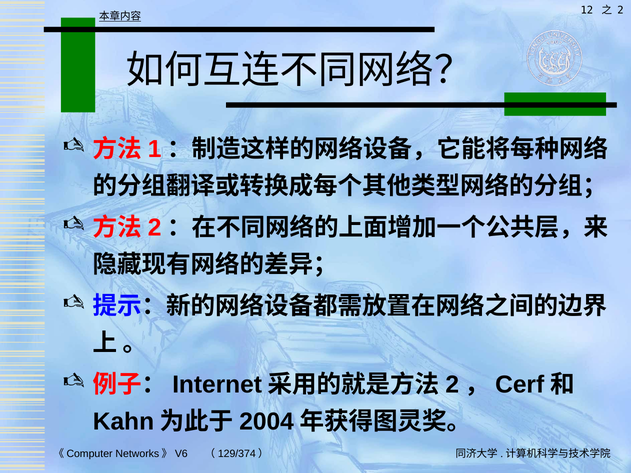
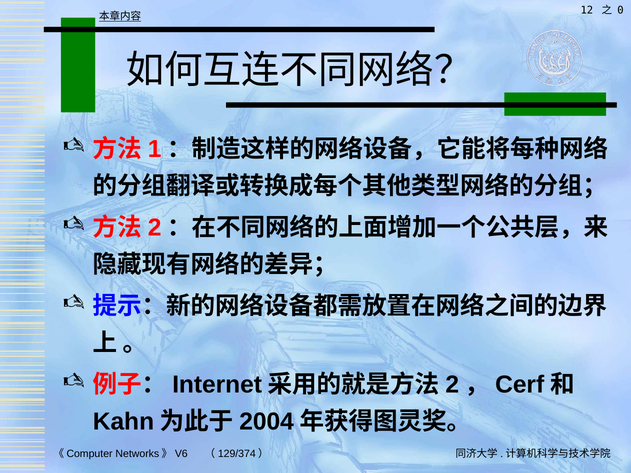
2: 2 -> 0 (620, 10)
